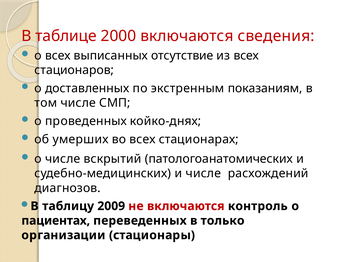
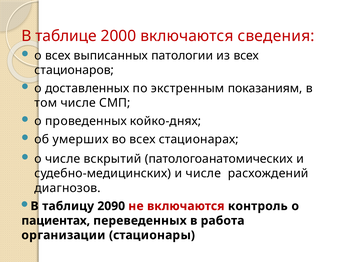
отсутствие: отсутствие -> патологии (182, 56)
2009: 2009 -> 2090 (111, 206)
только: только -> работа (223, 220)
